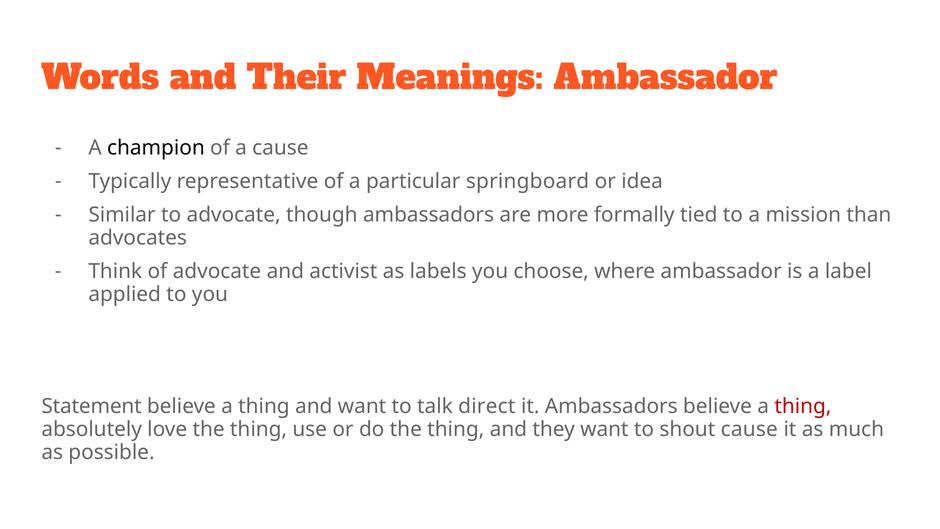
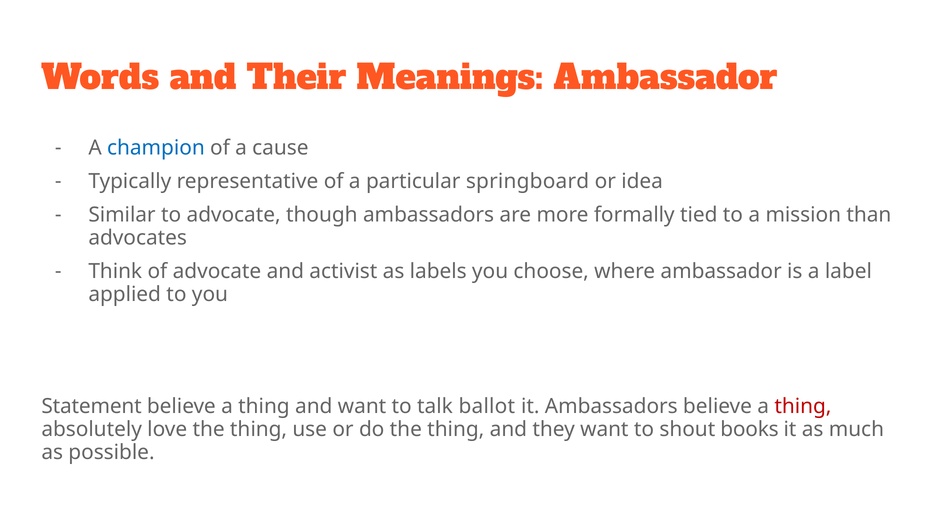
champion colour: black -> blue (156, 148)
direct: direct -> ballot (487, 406)
shout cause: cause -> books (749, 429)
